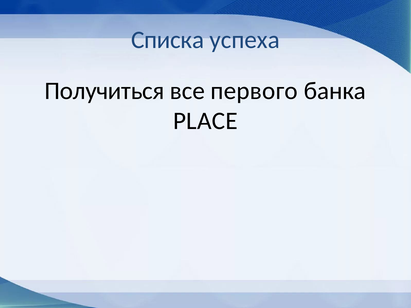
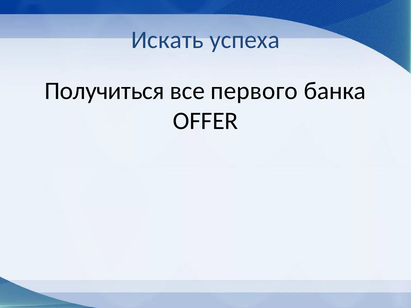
Списка: Списка -> Искать (167, 40)
PLACE: PLACE -> OFFER (205, 121)
